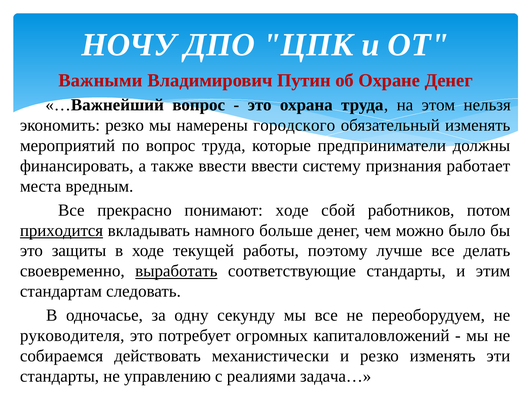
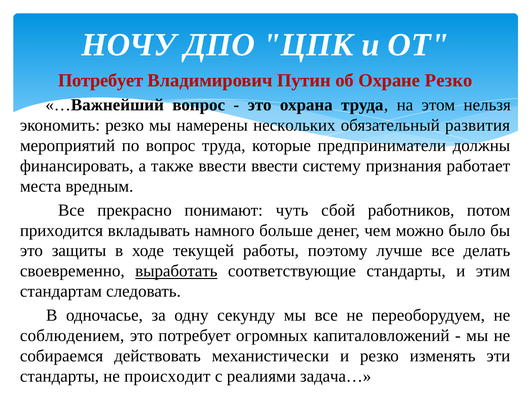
Важными: Важными -> Потребует (101, 80)
Охране Денег: Денег -> Резко (449, 80)
городского: городского -> нескольких (294, 125)
обязательный изменять: изменять -> развития (478, 125)
понимают ходе: ходе -> чуть (292, 210)
приходится underline: present -> none (61, 231)
руководителя: руководителя -> соблюдением (72, 336)
управлению: управлению -> происходит (167, 376)
